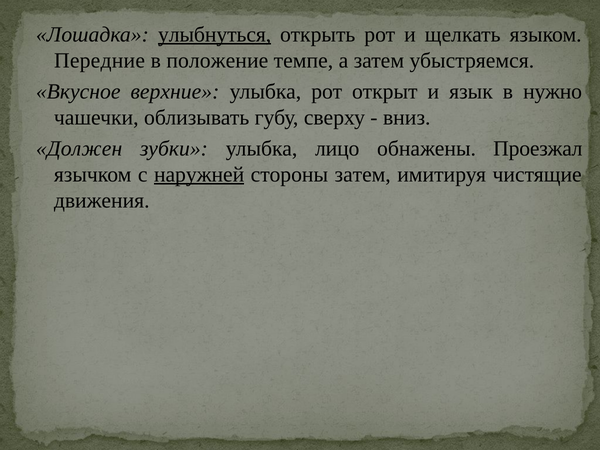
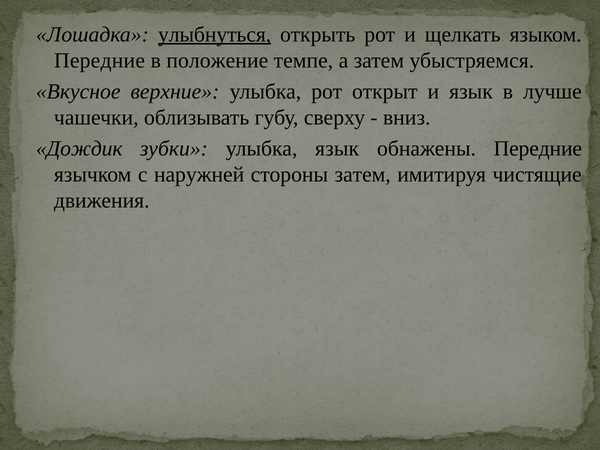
нужно: нужно -> лучше (552, 92)
Должен: Должен -> Дождик (79, 149)
улыбка лицо: лицо -> язык (337, 149)
обнажены Проезжал: Проезжал -> Передние (538, 149)
наружней underline: present -> none (199, 175)
